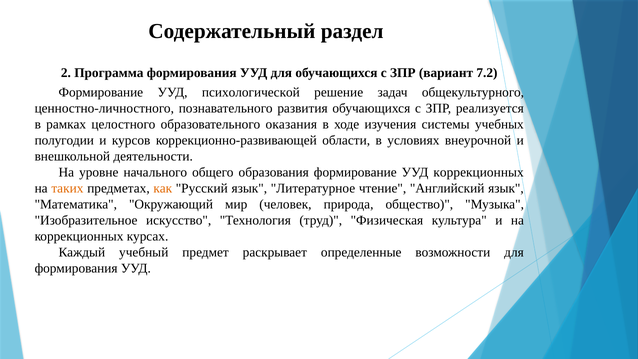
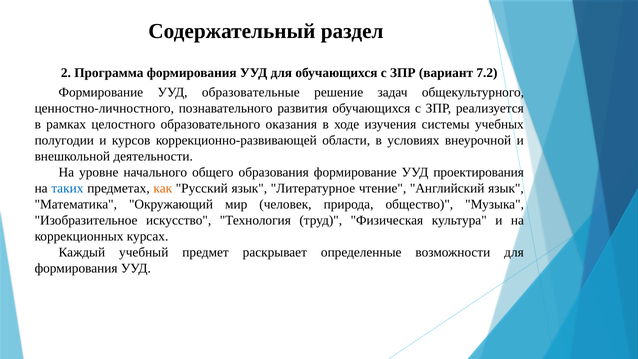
психологической: психологической -> образовательные (251, 93)
УУД коррекционных: коррекционных -> проектирования (479, 172)
таких colour: orange -> blue (67, 188)
